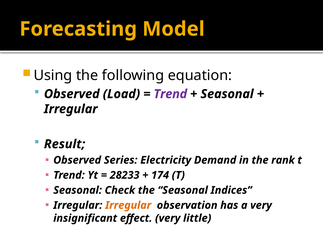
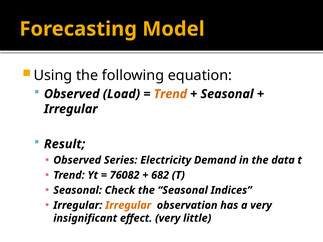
Trend colour: purple -> orange (170, 94)
rank: rank -> data (283, 160)
28233: 28233 -> 76082 (125, 175)
174: 174 -> 682 (160, 175)
